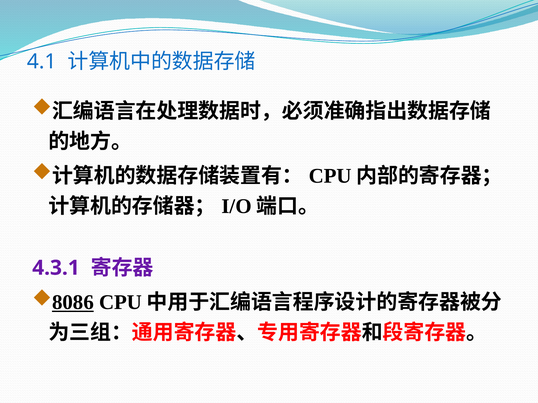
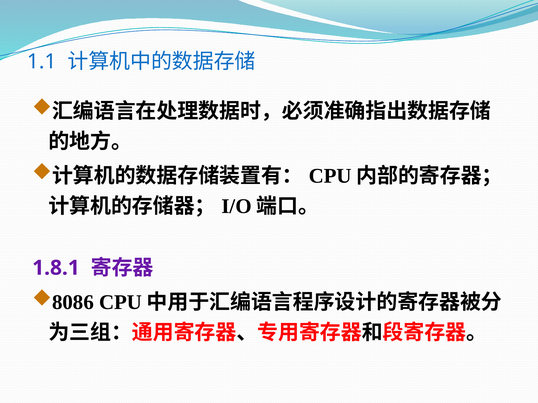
4.1: 4.1 -> 1.1 (42, 62)
4.3.1: 4.3.1 -> 1.8.1 (56, 268)
8086 underline: present -> none (73, 303)
